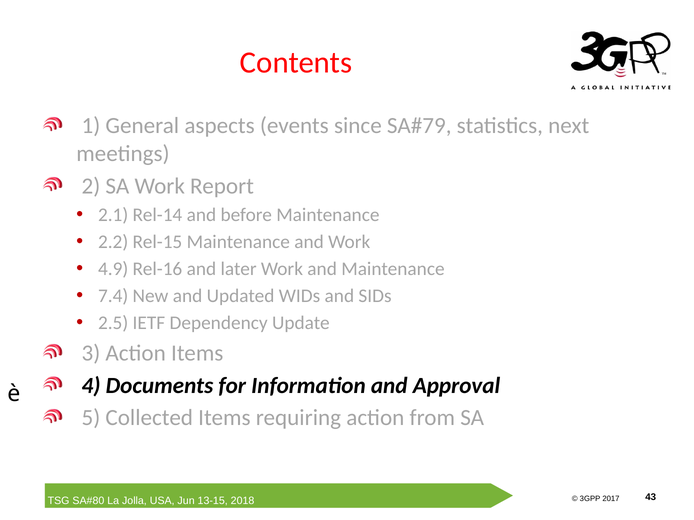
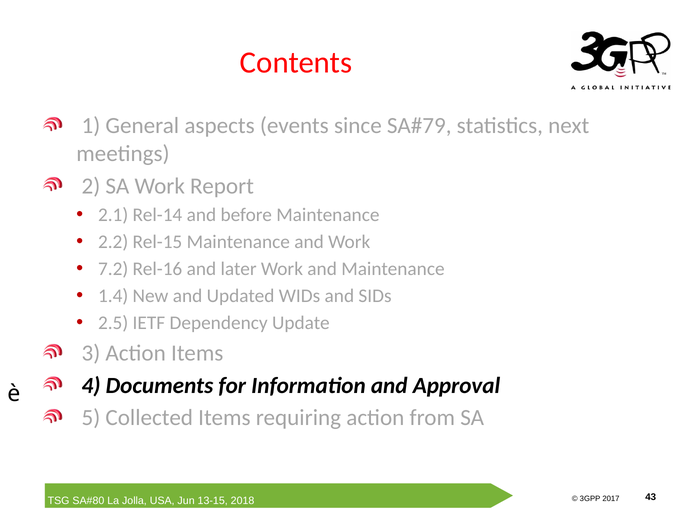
4.9: 4.9 -> 7.2 (113, 269)
7.4: 7.4 -> 1.4 (113, 296)
